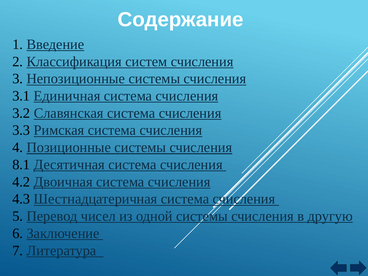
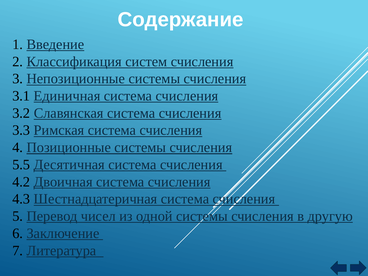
8.1: 8.1 -> 5.5 (21, 165)
